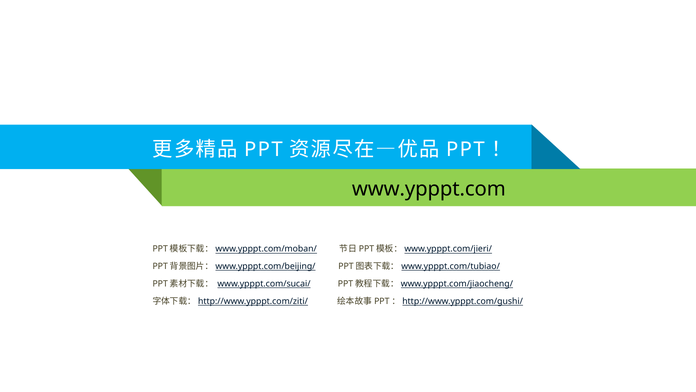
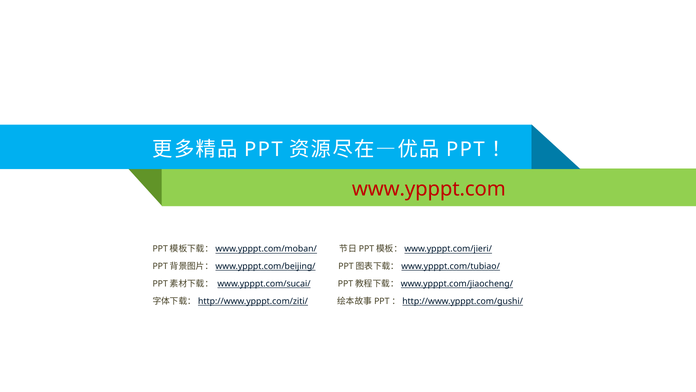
www.ypppt.com colour: black -> red (429, 189)
